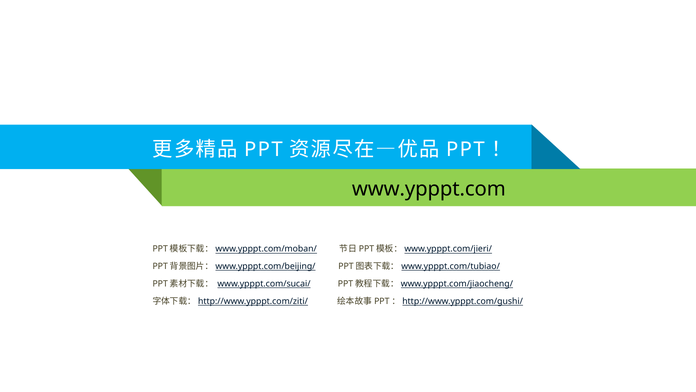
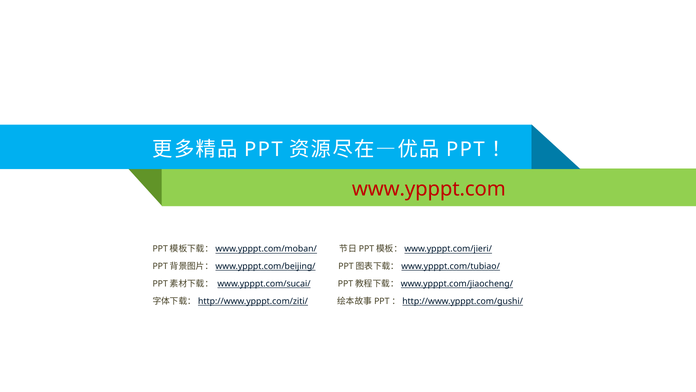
www.ypppt.com colour: black -> red (429, 189)
